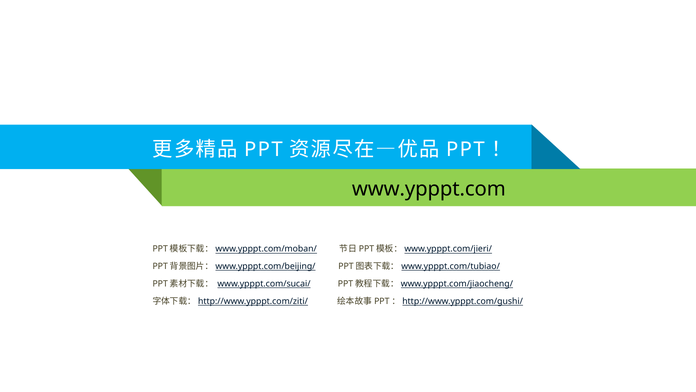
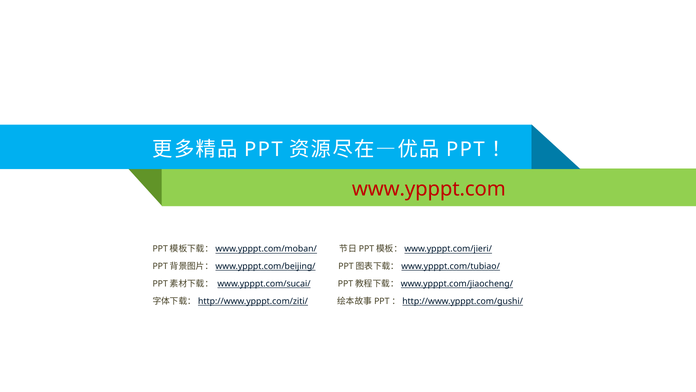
www.ypppt.com colour: black -> red (429, 189)
